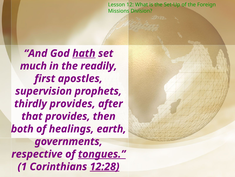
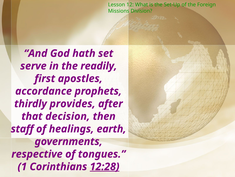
hath underline: present -> none (84, 53)
much: much -> serve (33, 66)
supervision: supervision -> accordance (44, 91)
that provides: provides -> decision (68, 116)
both: both -> staff (22, 128)
tongues underline: present -> none (102, 153)
